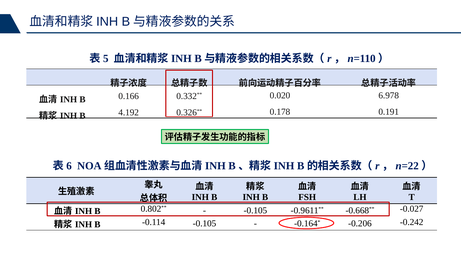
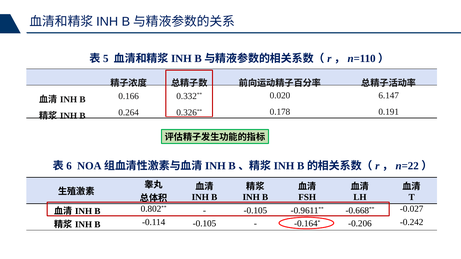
6.978: 6.978 -> 6.147 (389, 96)
4.192: 4.192 -> 0.264 (129, 113)
